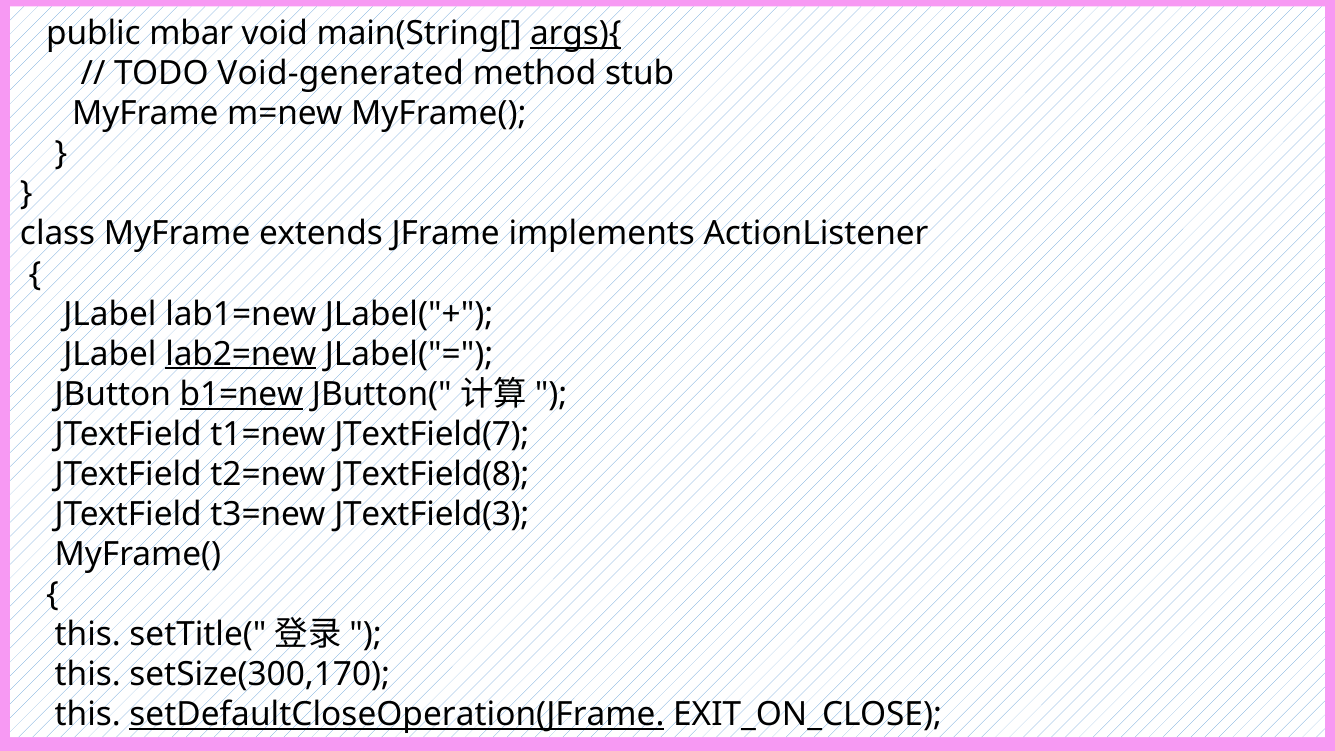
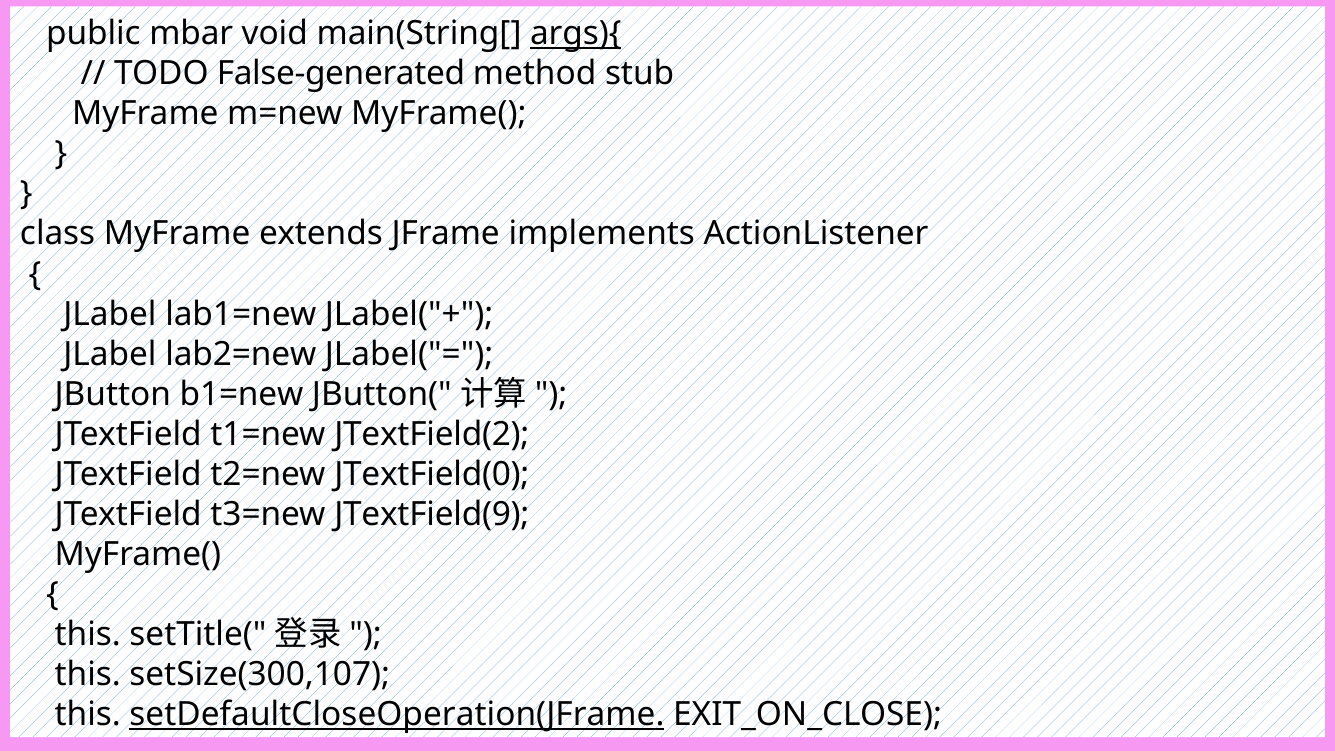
Void-generated: Void-generated -> False-generated (341, 74)
lab2=new underline: present -> none (241, 354)
b1=new underline: present -> none (242, 394)
JTextField(7: JTextField(7 -> JTextField(2 (432, 434)
JTextField(8: JTextField(8 -> JTextField(0 (432, 474)
JTextField(3: JTextField(3 -> JTextField(9 (432, 514)
setSize(300,170: setSize(300,170 -> setSize(300,107 (260, 674)
